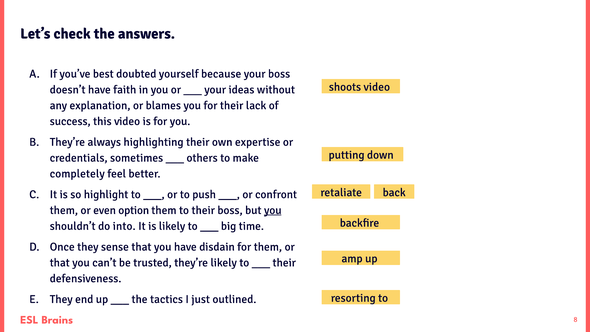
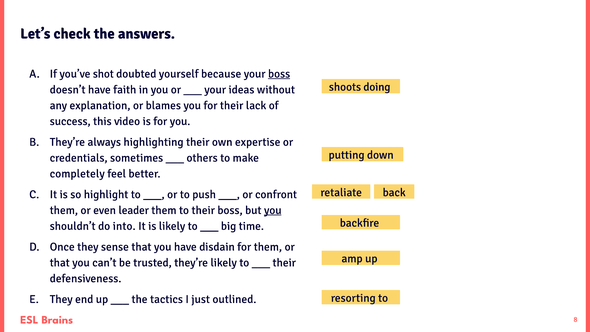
best: best -> shot (103, 74)
boss underline: none -> present (279, 74)
shoots video: video -> doing (377, 87)
option: option -> leader (134, 210)
